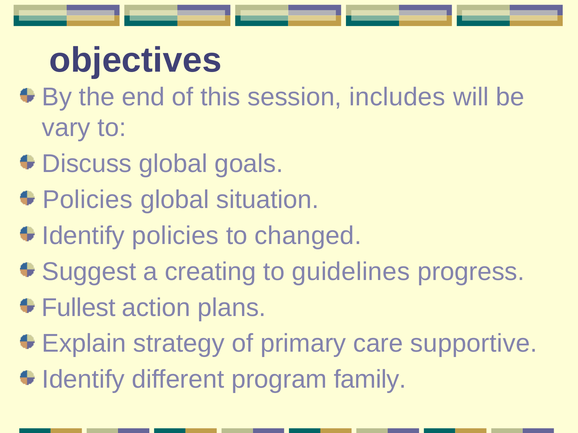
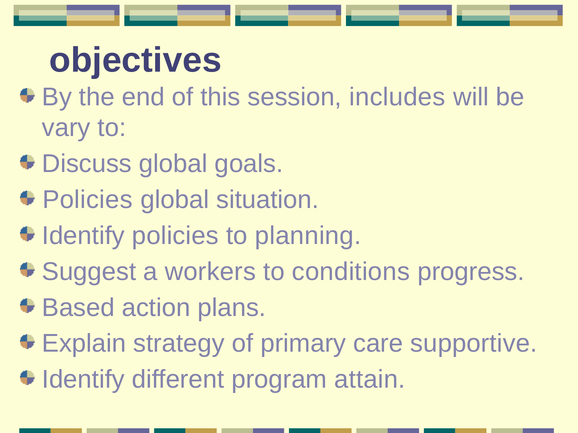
changed: changed -> planning (308, 236)
creating: creating -> workers (210, 272)
guidelines: guidelines -> conditions (351, 272)
Fullest: Fullest -> Based (78, 308)
family: family -> attain (370, 380)
